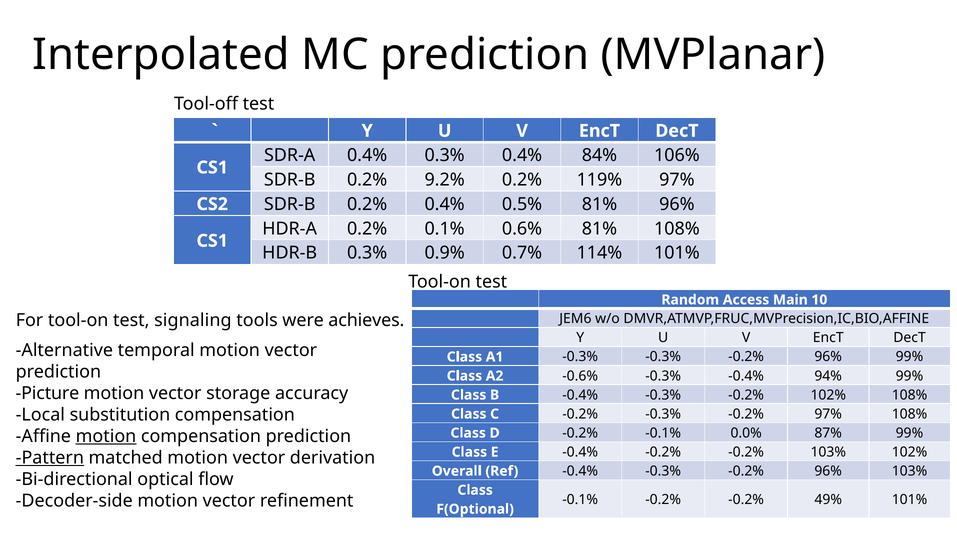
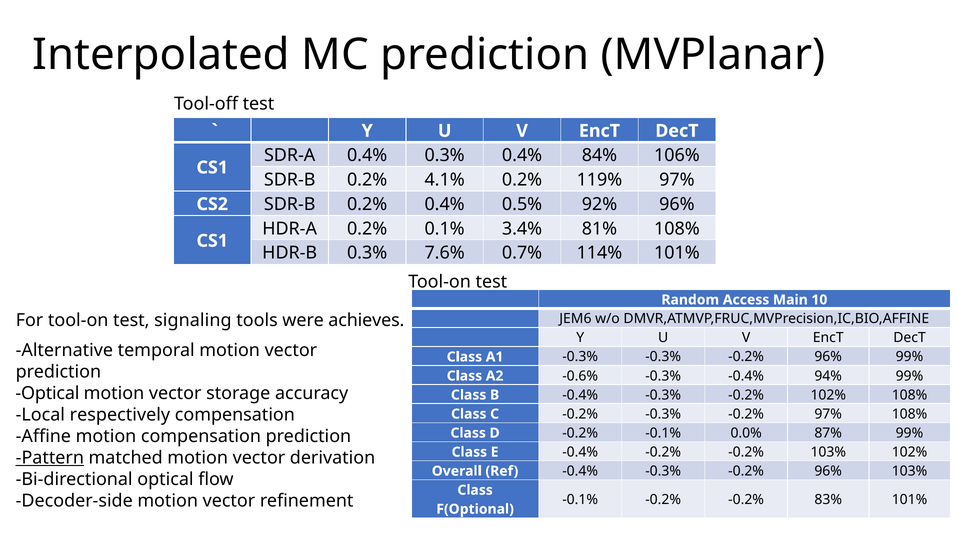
9.2%: 9.2% -> 4.1% (445, 180)
0.5% 81%: 81% -> 92% (599, 204)
0.6%: 0.6% -> 3.4% (522, 229)
0.9%: 0.9% -> 7.6% (445, 253)
Picture: Picture -> Optical (47, 394)
substitution: substitution -> respectively (120, 415)
motion underline: present -> none (106, 437)
49%: 49% -> 83% (828, 500)
